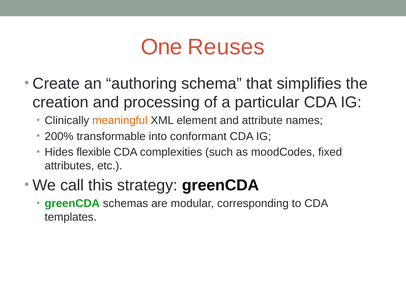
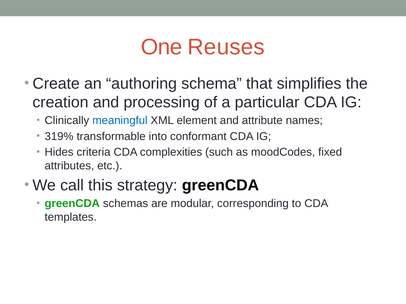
meaningful colour: orange -> blue (120, 121)
200%: 200% -> 319% (59, 137)
flexible: flexible -> criteria (94, 152)
